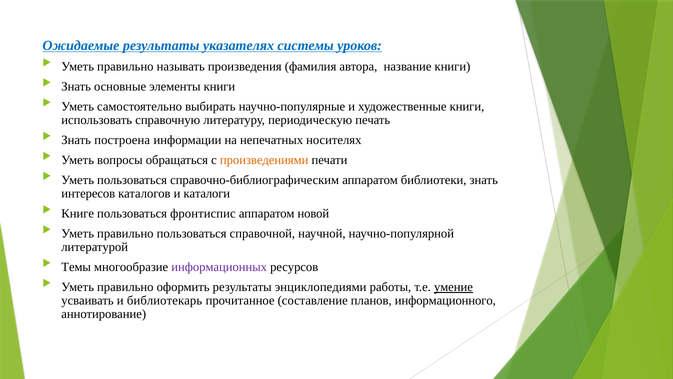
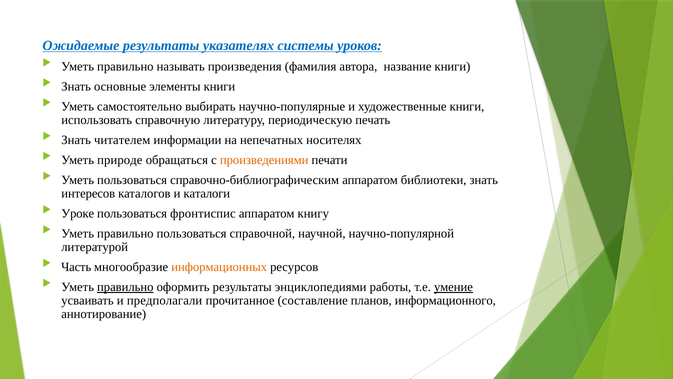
построена: построена -> читателем (122, 140)
вопросы: вопросы -> природе (120, 160)
Книге: Книге -> Уроке (78, 213)
новой: новой -> книгу (313, 213)
Темы: Темы -> Часть (76, 267)
информационных colour: purple -> orange (219, 267)
правильно underline: none -> present (125, 287)
библиотекарь: библиотекарь -> предполагали (165, 300)
